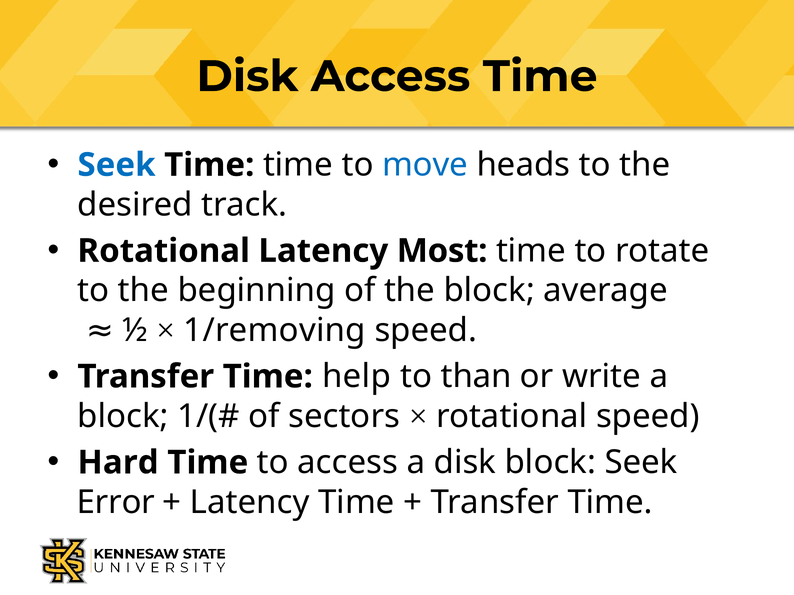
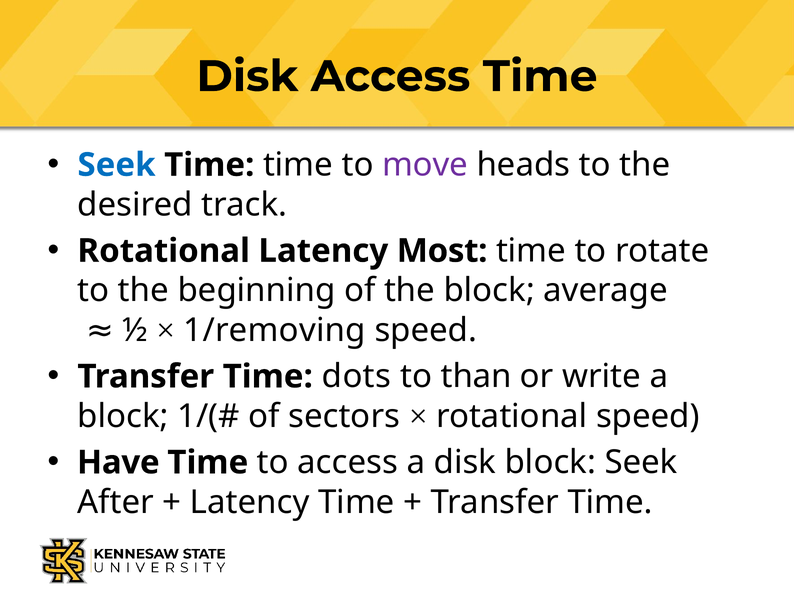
move colour: blue -> purple (425, 165)
help: help -> dots (357, 377)
Hard: Hard -> Have (118, 463)
Error: Error -> After (116, 503)
